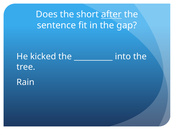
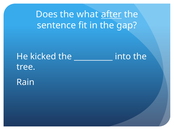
short: short -> what (88, 14)
